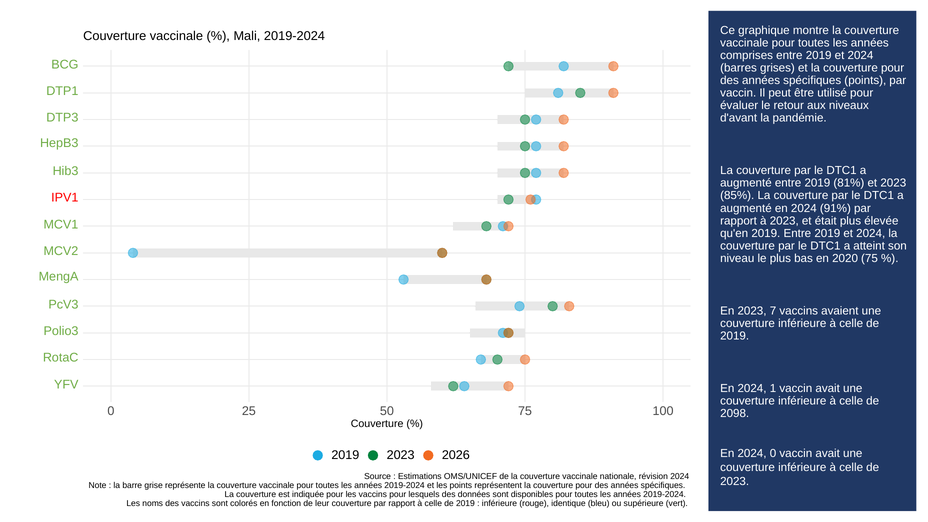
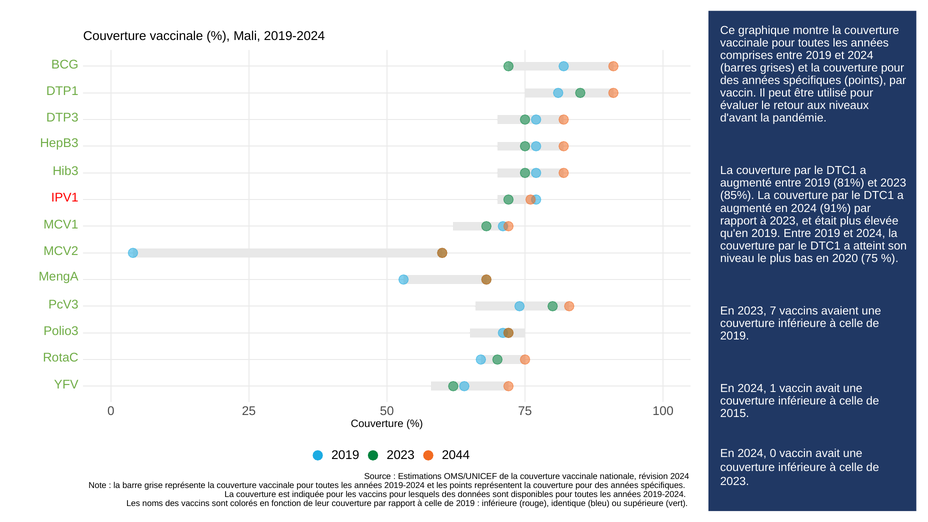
2098: 2098 -> 2015 (735, 413)
2026: 2026 -> 2044 (456, 455)
